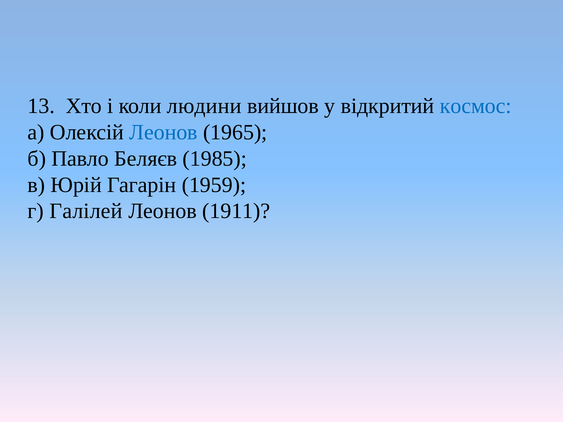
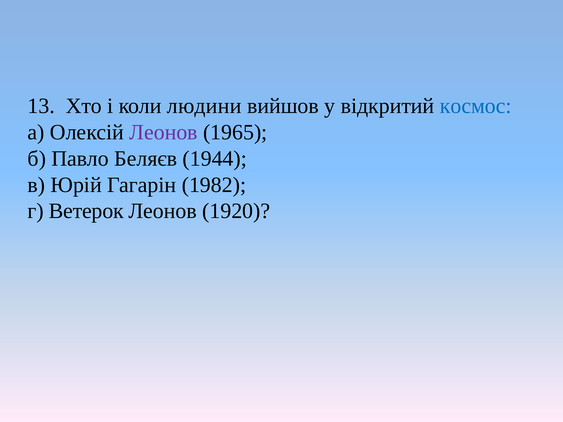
Леонов colour: blue -> purple (163, 132)
1985: 1985 -> 1944 (215, 159)
1959: 1959 -> 1982 (214, 185)
Галілей: Галілей -> Ветерок (86, 211)
1911: 1911 -> 1920 (236, 211)
